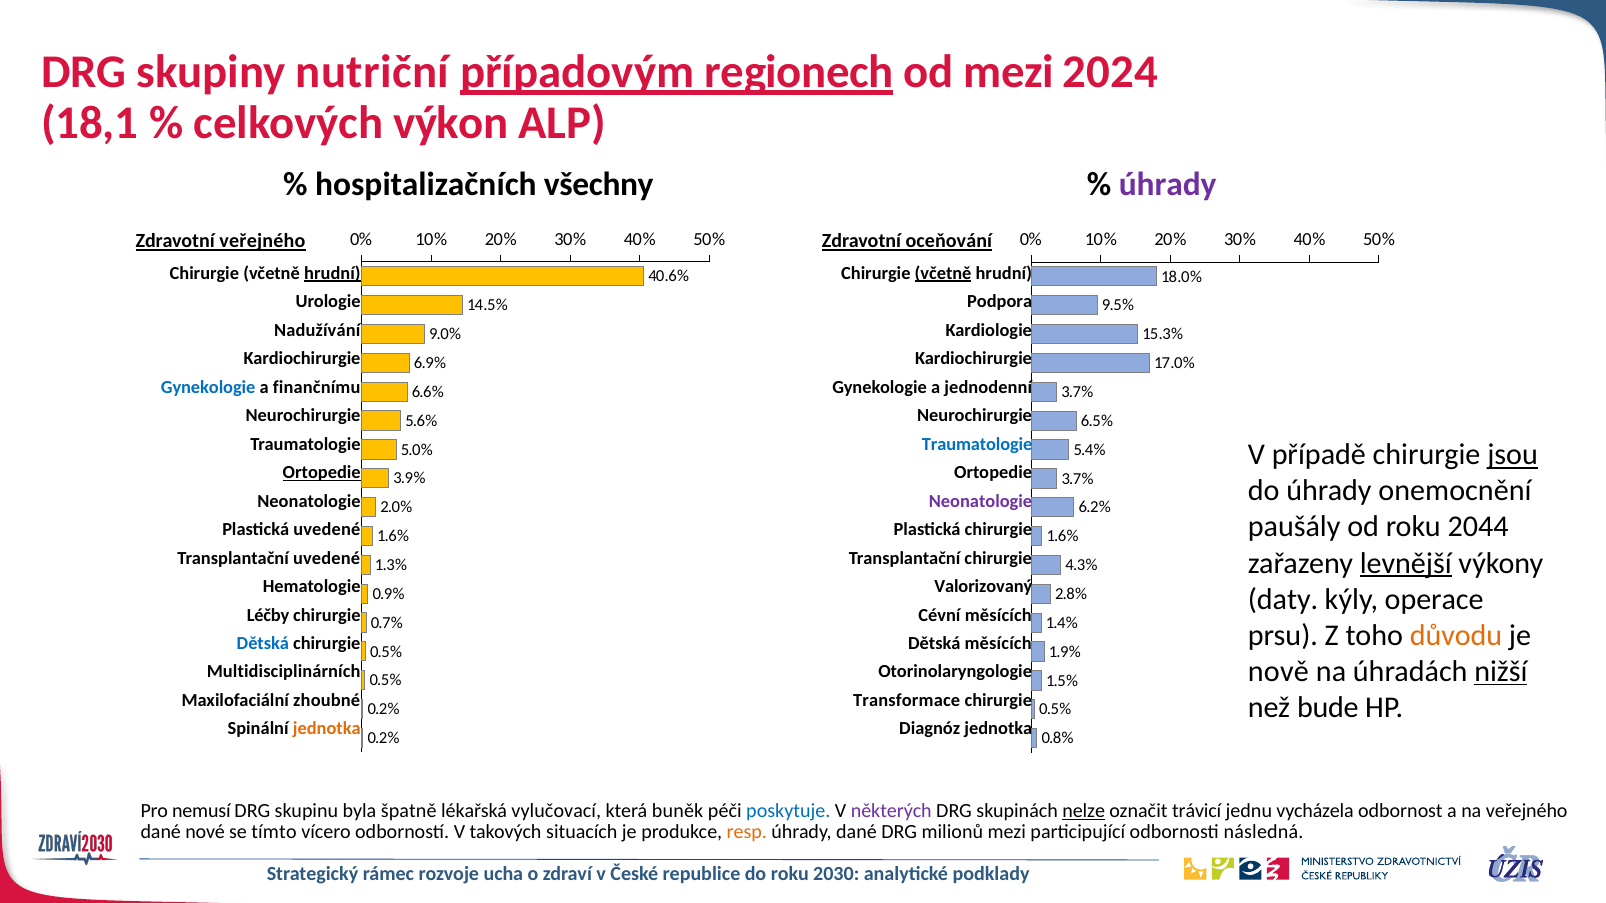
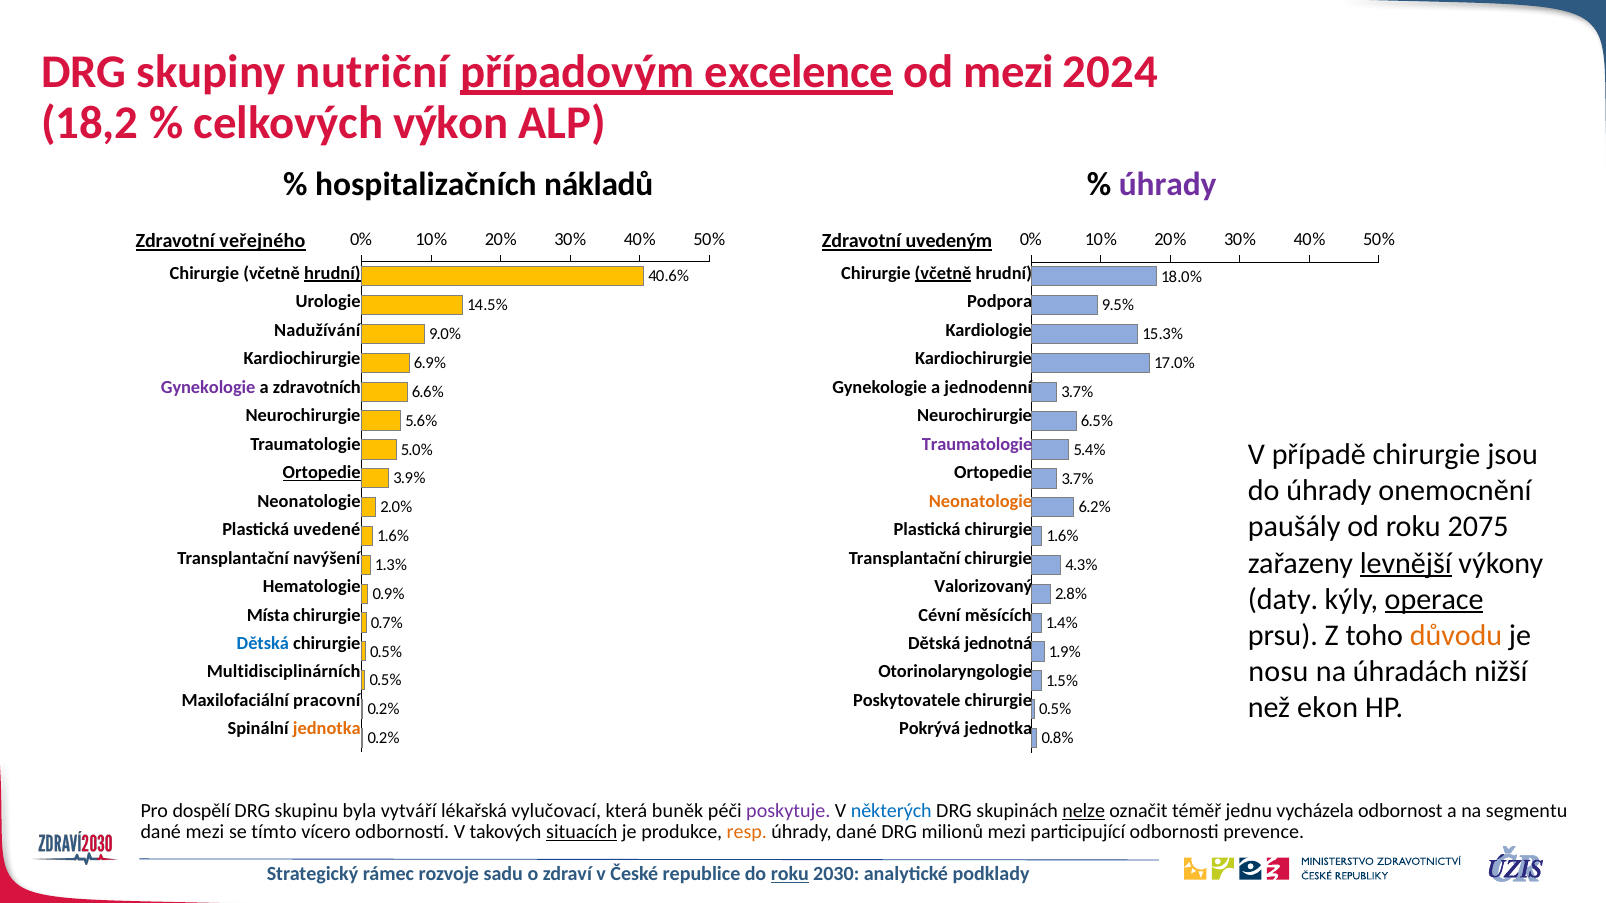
regionech: regionech -> excelence (799, 72)
18,1: 18,1 -> 18,2 (90, 123)
všechny: všechny -> nákladů (599, 185)
oceňování: oceňování -> uvedeným (949, 241)
Gynekologie colour: blue -> purple (208, 387)
finančnímu: finančnímu -> zdravotních (317, 387)
Traumatologie colour: blue -> purple (977, 444)
jsou underline: present -> none (1513, 455)
Neonatologie colour: purple -> orange (981, 501)
2044: 2044 -> 2075 (1478, 527)
Transplantační uvedené: uvedené -> navýšení (327, 558)
operace underline: none -> present (1434, 600)
Léčby: Léčby -> Místa (268, 615)
Dětská měsících: měsících -> jednotná (998, 644)
nově: nově -> nosu (1278, 672)
nižší underline: present -> none (1501, 672)
zhoubné: zhoubné -> pracovní (327, 701)
Transformace: Transformace -> Poskytovatele (907, 701)
bude: bude -> ekon (1328, 708)
Diagnóz: Diagnóz -> Pokrývá (930, 729)
nemusí: nemusí -> dospělí (201, 811)
špatně: špatně -> vytváří (409, 811)
poskytuje colour: blue -> purple (788, 811)
některých colour: purple -> blue (891, 811)
trávicí: trávicí -> téměř (1197, 811)
na veřejného: veřejného -> segmentu (1527, 811)
dané nové: nové -> mezi (205, 833)
situacích underline: none -> present (582, 833)
následná: následná -> prevence (1264, 833)
ucha: ucha -> sadu (503, 874)
roku underline: none -> present (790, 874)
